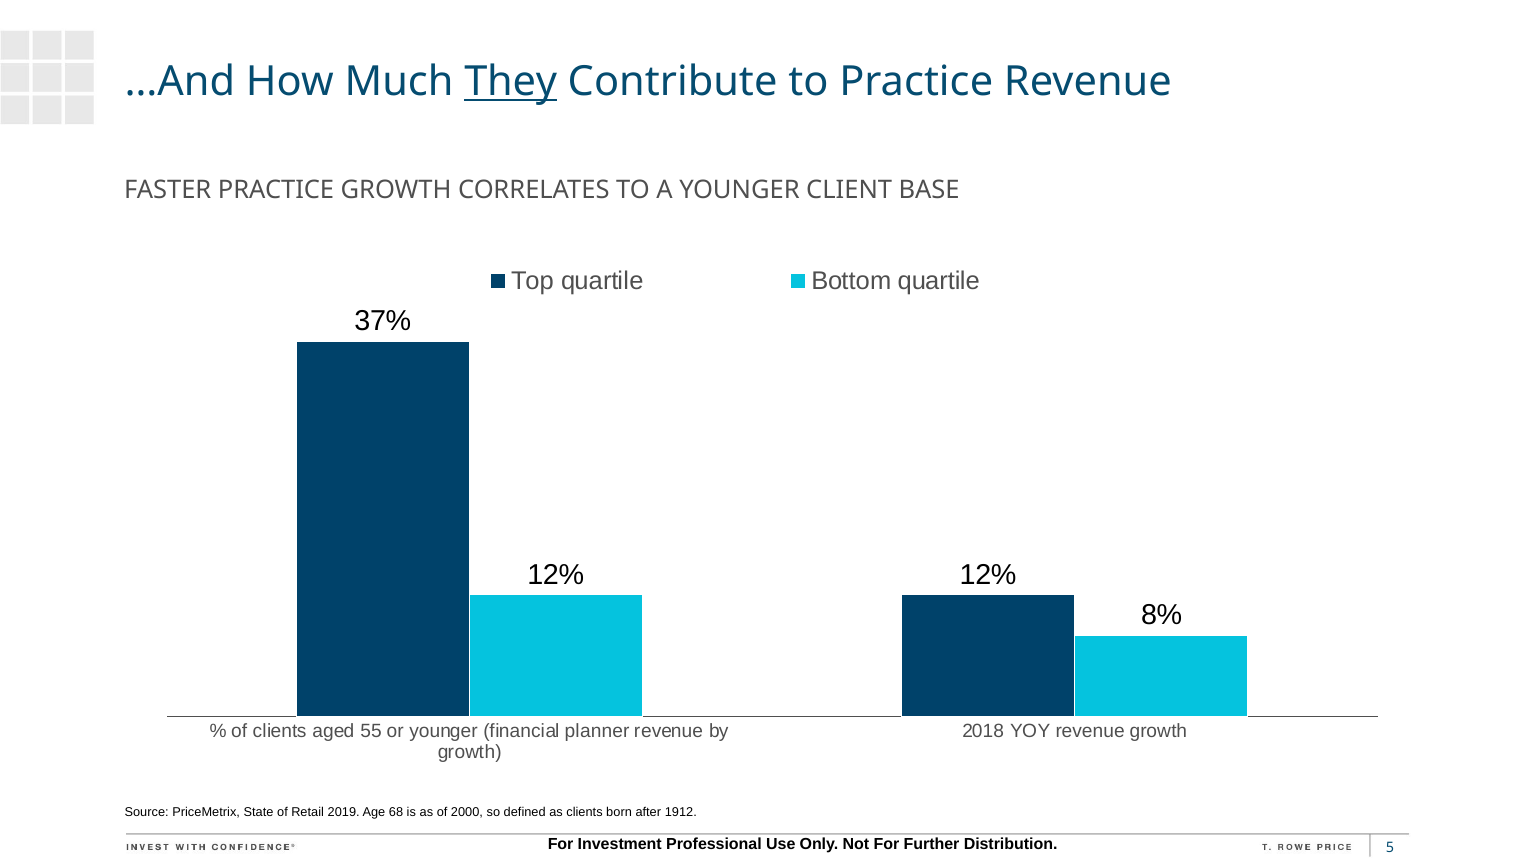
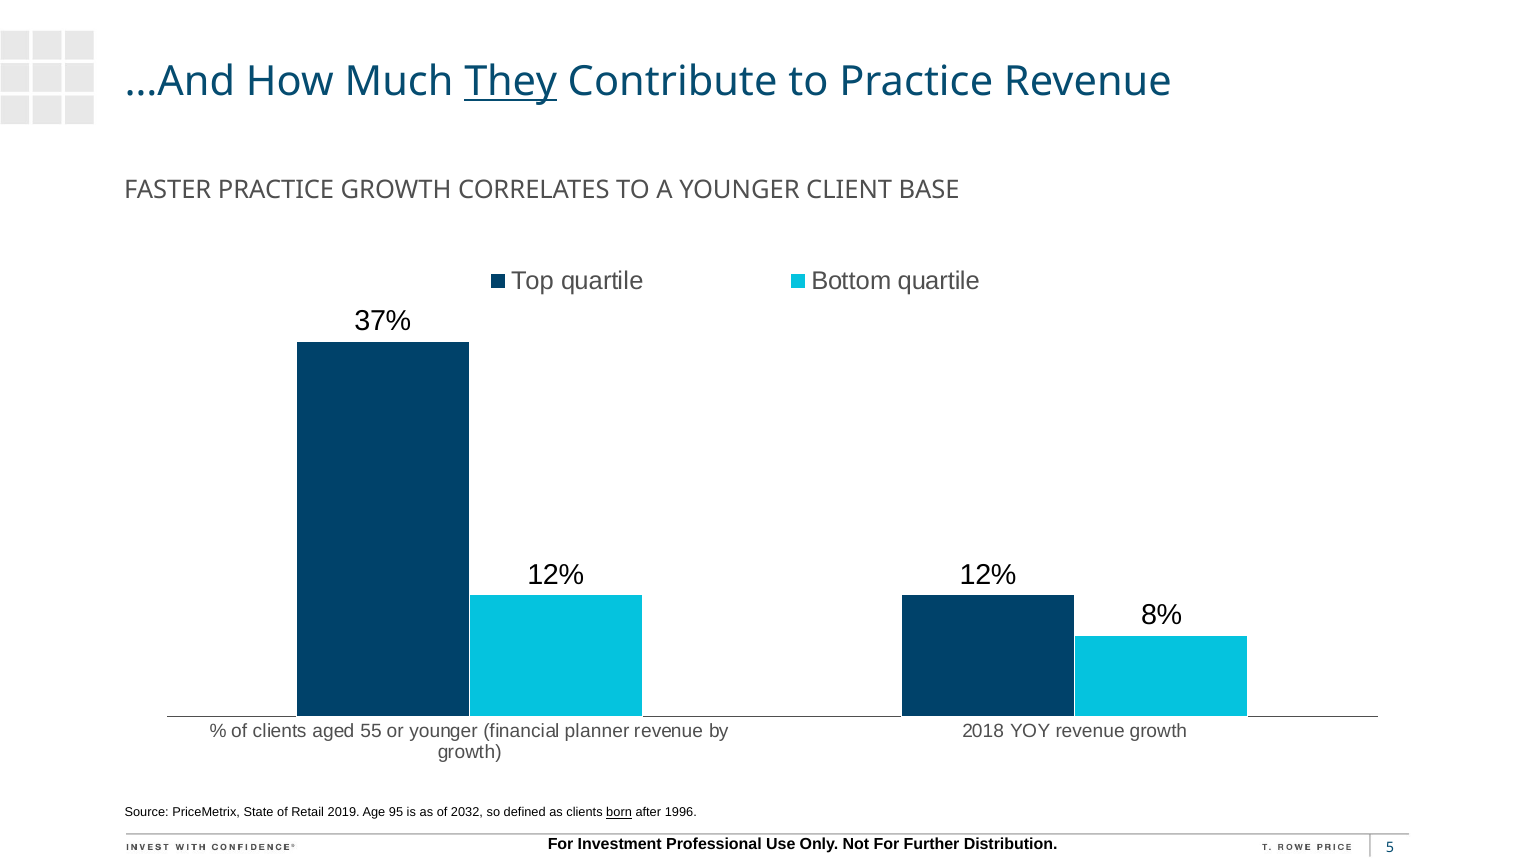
68: 68 -> 95 (396, 812)
2000: 2000 -> 2032 (467, 812)
born underline: none -> present (619, 812)
1912: 1912 -> 1996 (681, 812)
